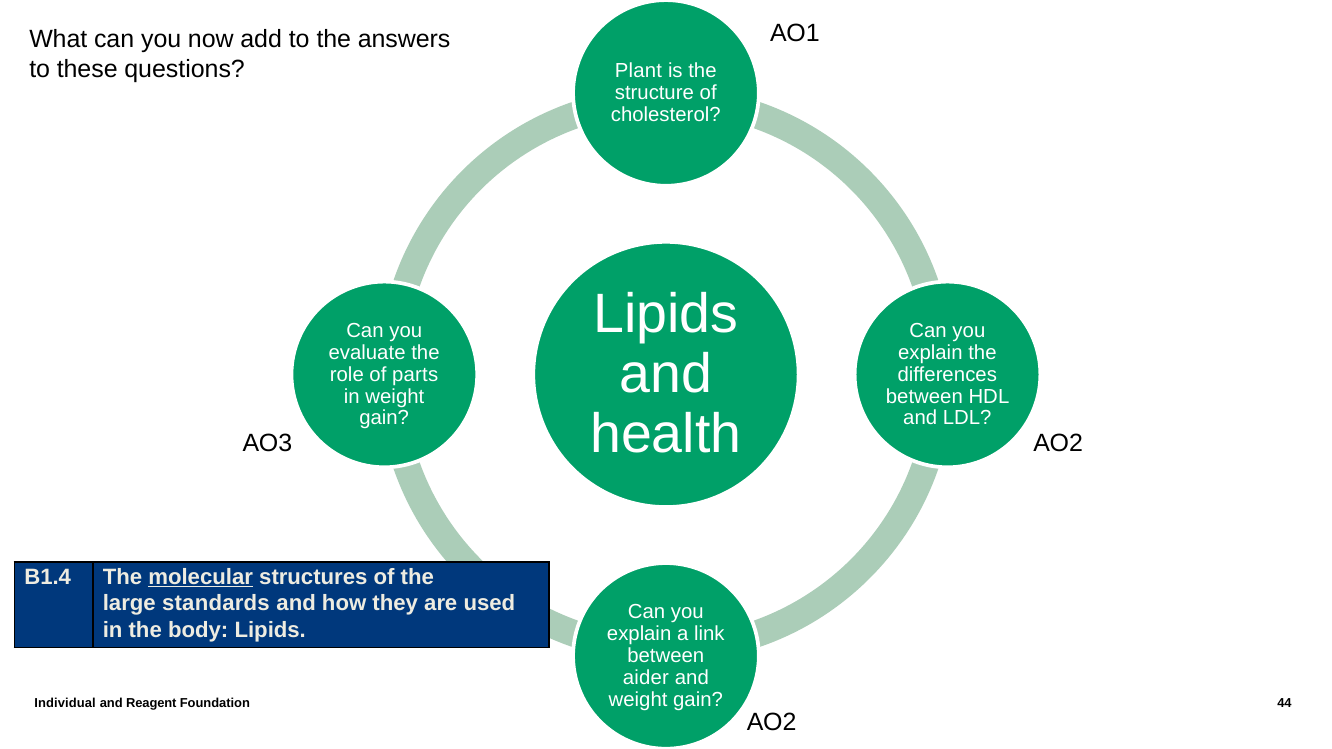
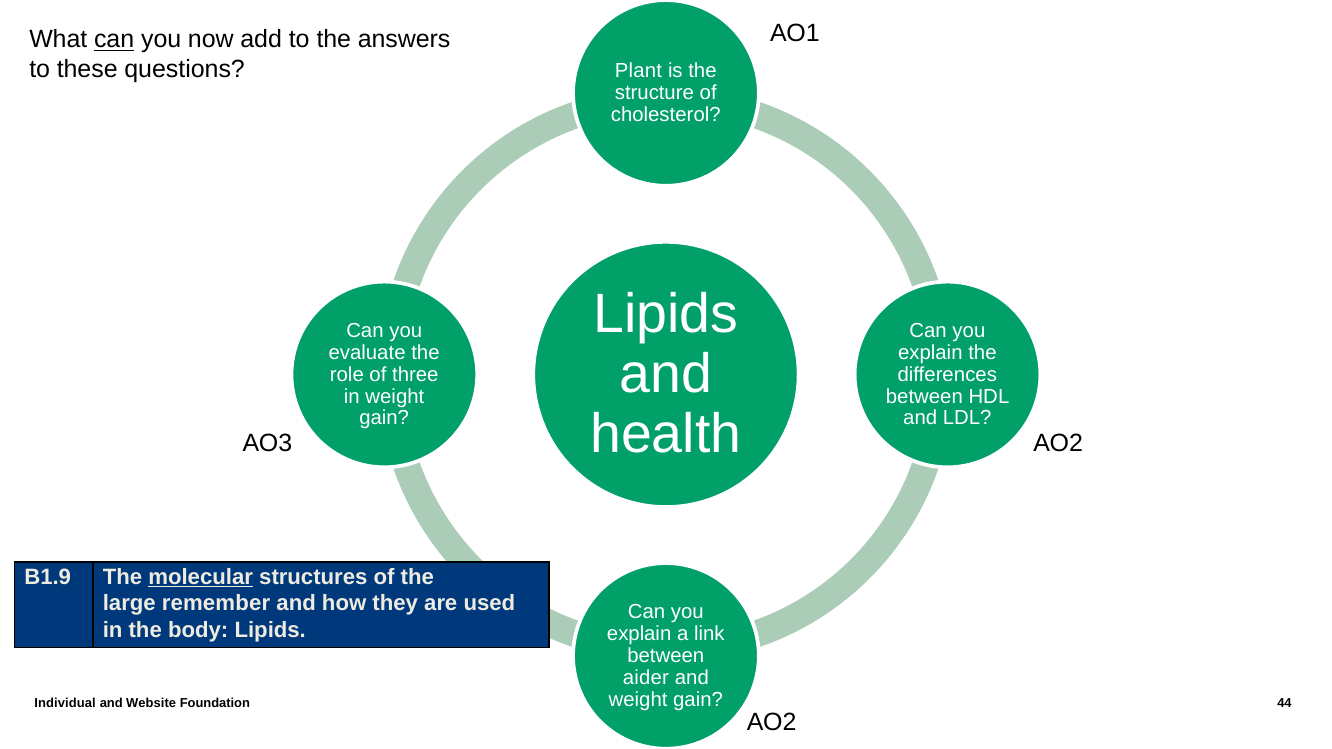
can underline: none -> present (114, 40)
parts: parts -> three (415, 374)
B1.4: B1.4 -> B1.9 (48, 577)
standards: standards -> remember (216, 604)
Reagent: Reagent -> Website (151, 703)
